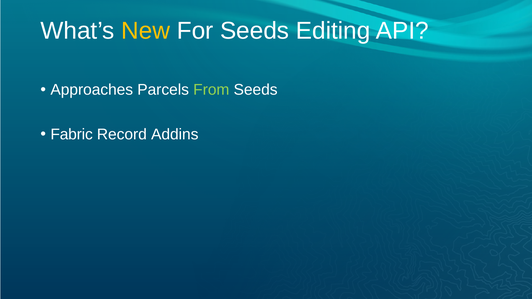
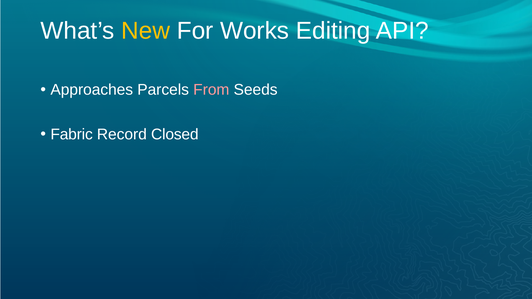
For Seeds: Seeds -> Works (255, 31)
From colour: light green -> pink (211, 90)
Addins: Addins -> Closed (175, 135)
